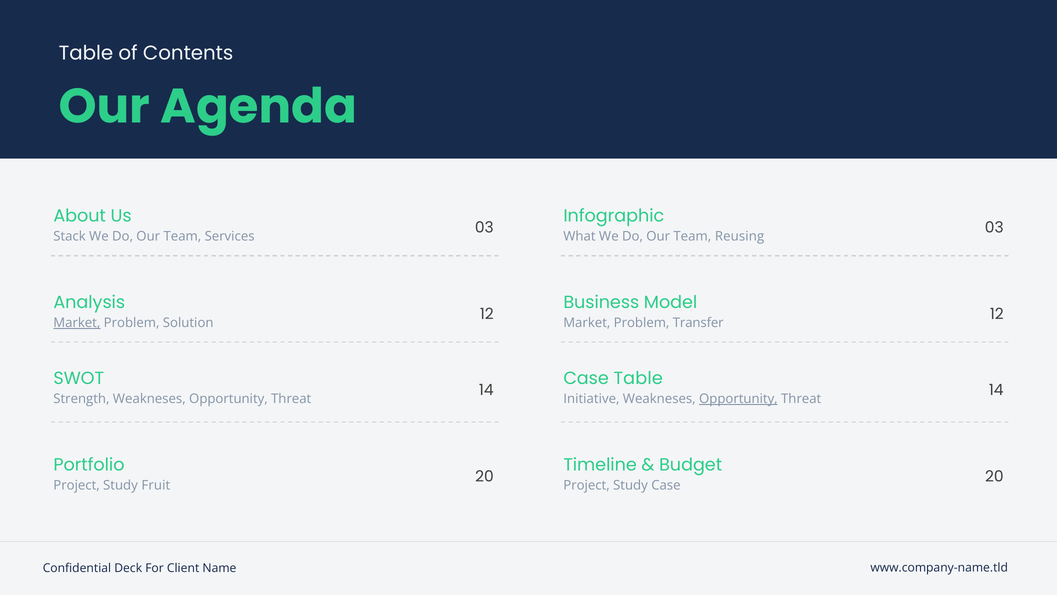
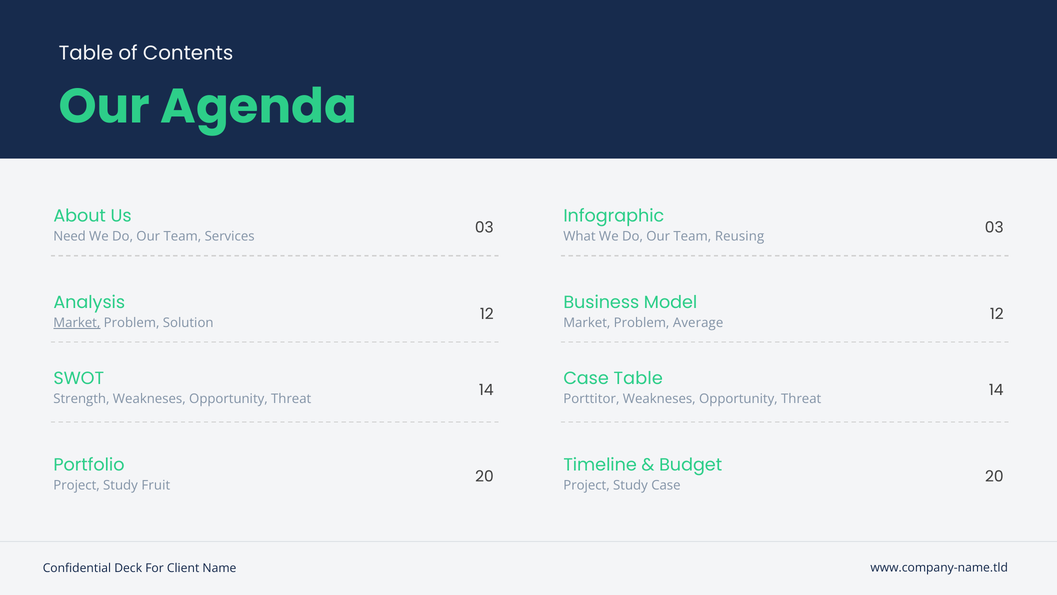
Stack: Stack -> Need (70, 236)
Transfer: Transfer -> Average (698, 322)
Initiative: Initiative -> Porttitor (591, 399)
Opportunity underline: present -> none (738, 399)
